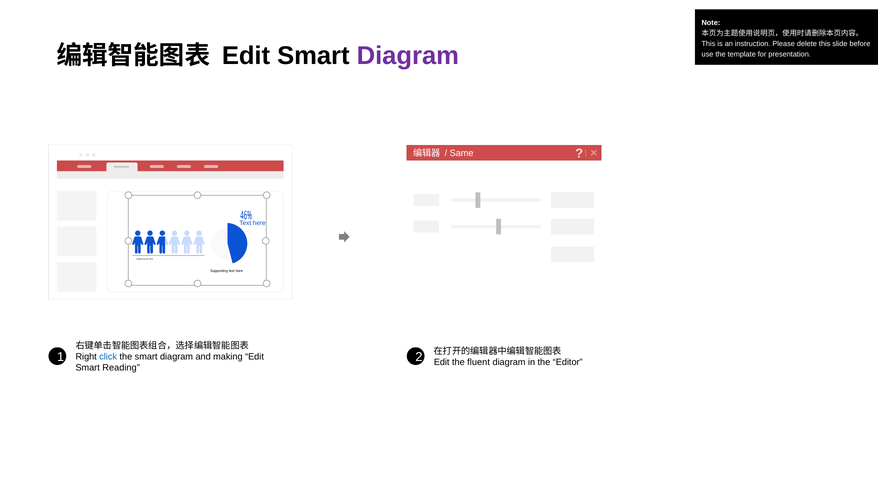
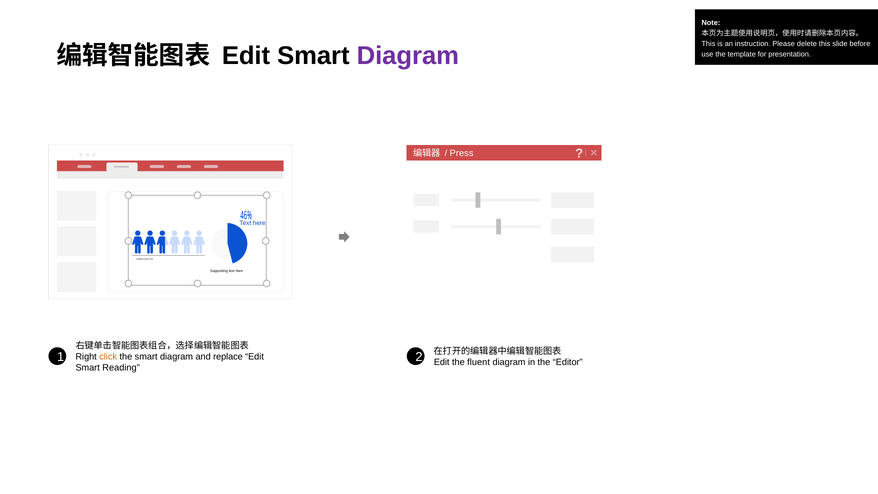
Same: Same -> Press (462, 153)
click colour: blue -> orange (108, 357)
making: making -> replace (228, 357)
